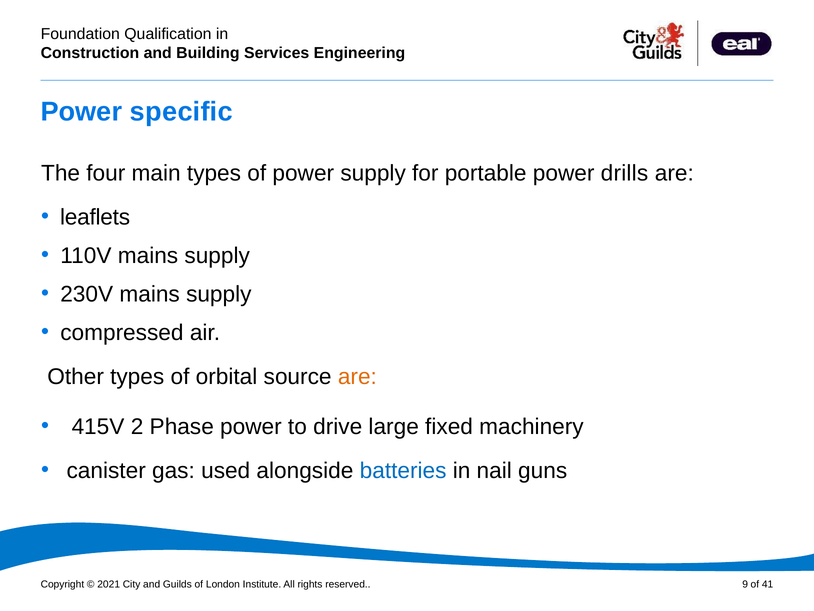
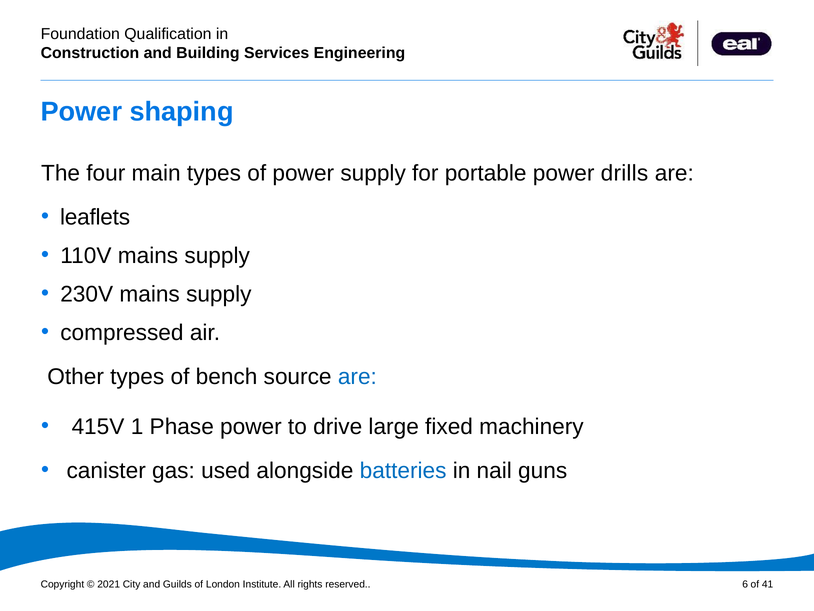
specific: specific -> shaping (182, 112)
orbital: orbital -> bench (227, 376)
are colour: orange -> blue (357, 376)
2: 2 -> 1 (137, 426)
9: 9 -> 6 (745, 584)
